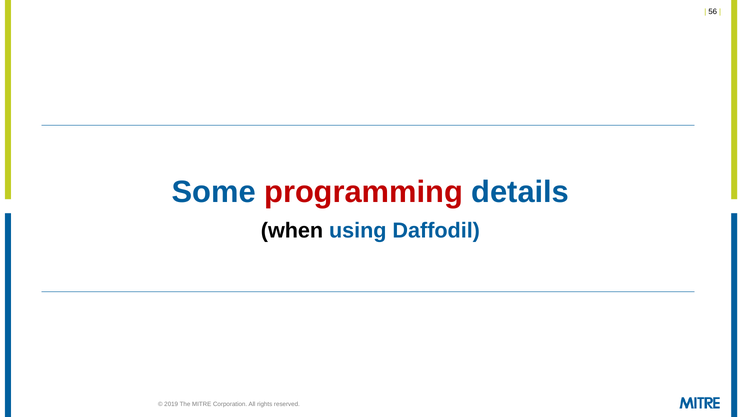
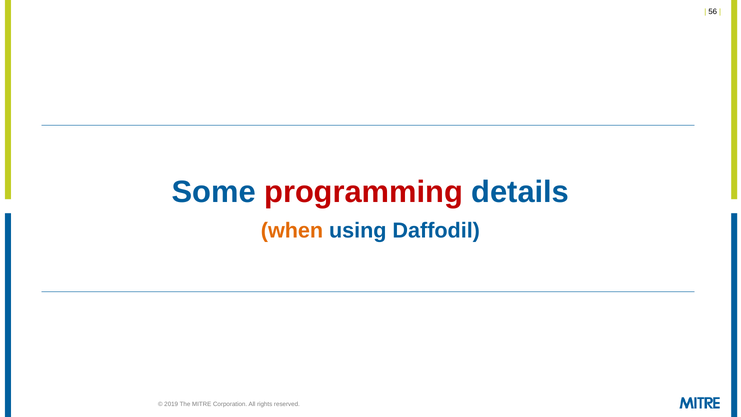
when colour: black -> orange (292, 231)
